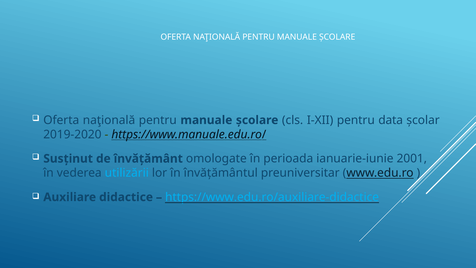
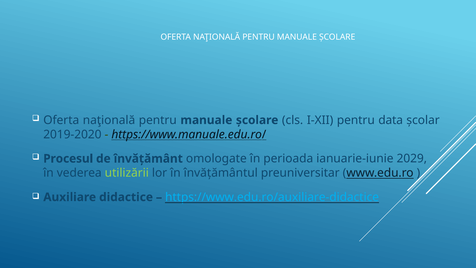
Susținut: Susținut -> Procesul (68, 159)
2001: 2001 -> 2029 (412, 159)
utilizării colour: light blue -> light green (127, 173)
